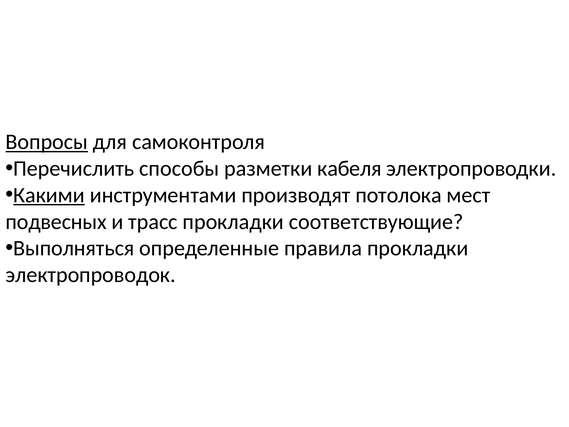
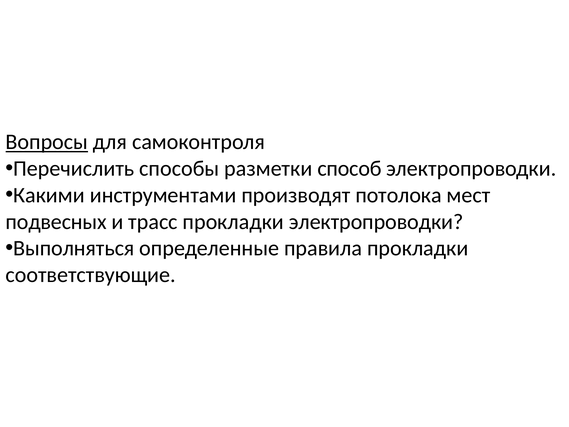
кабеля: кабеля -> способ (349, 169)
Какими underline: present -> none (49, 195)
прокладки соответствующие: соответствующие -> электропроводки (376, 222)
электропроводок: электропроводок -> соответствующие (91, 275)
